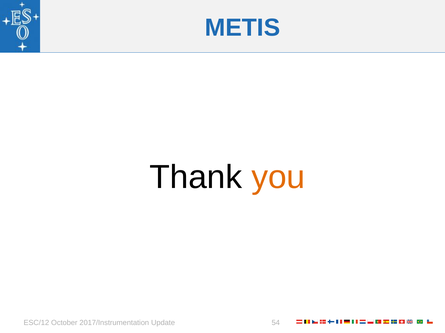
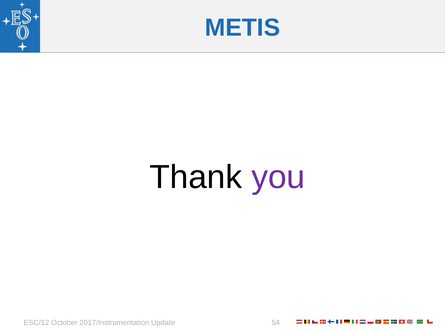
you colour: orange -> purple (278, 178)
